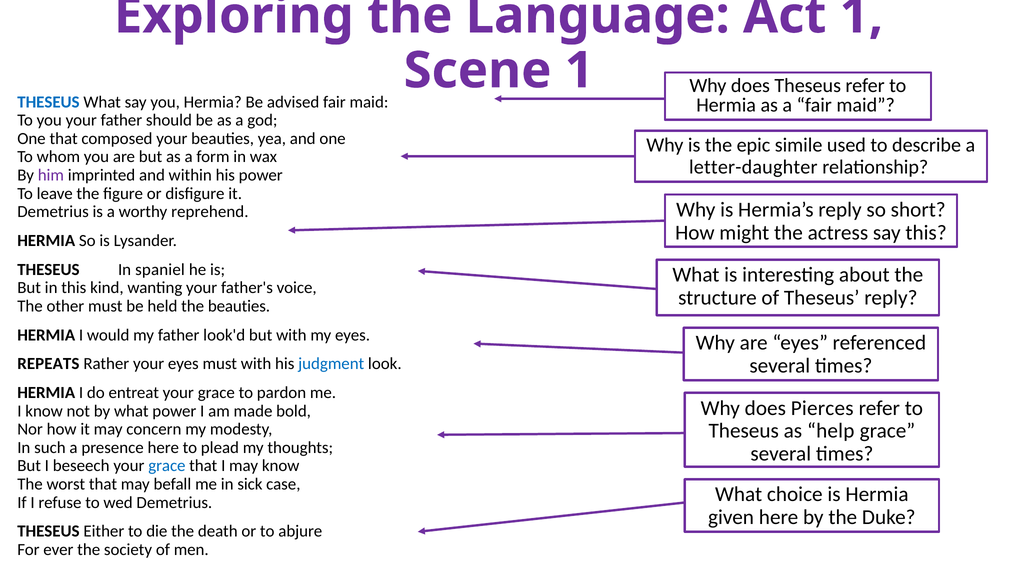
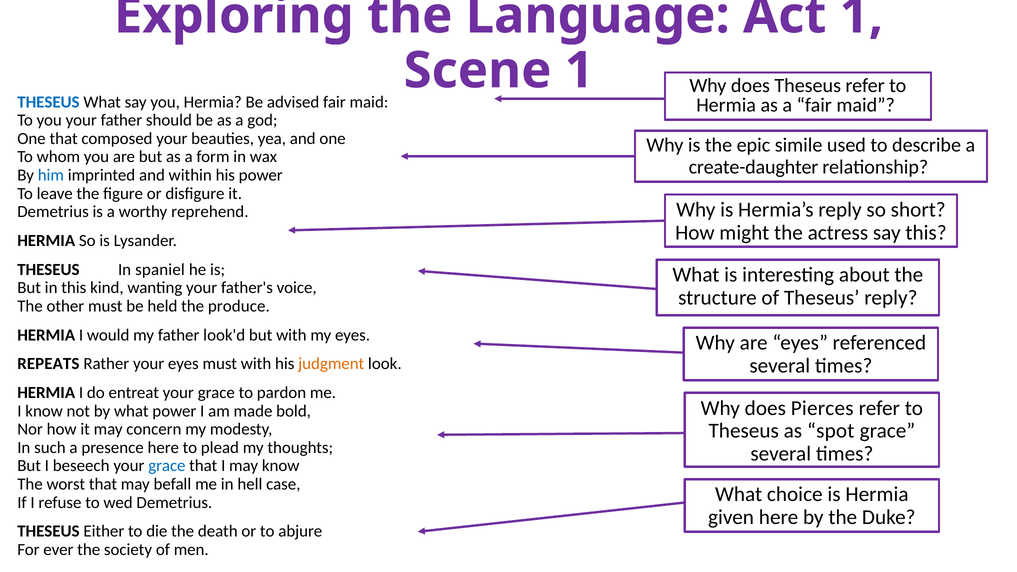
letter-daughter: letter-daughter -> create-daughter (753, 167)
him colour: purple -> blue (51, 175)
the beauties: beauties -> produce (239, 306)
judgment colour: blue -> orange (331, 364)
help: help -> spot (831, 431)
sick: sick -> hell (250, 484)
